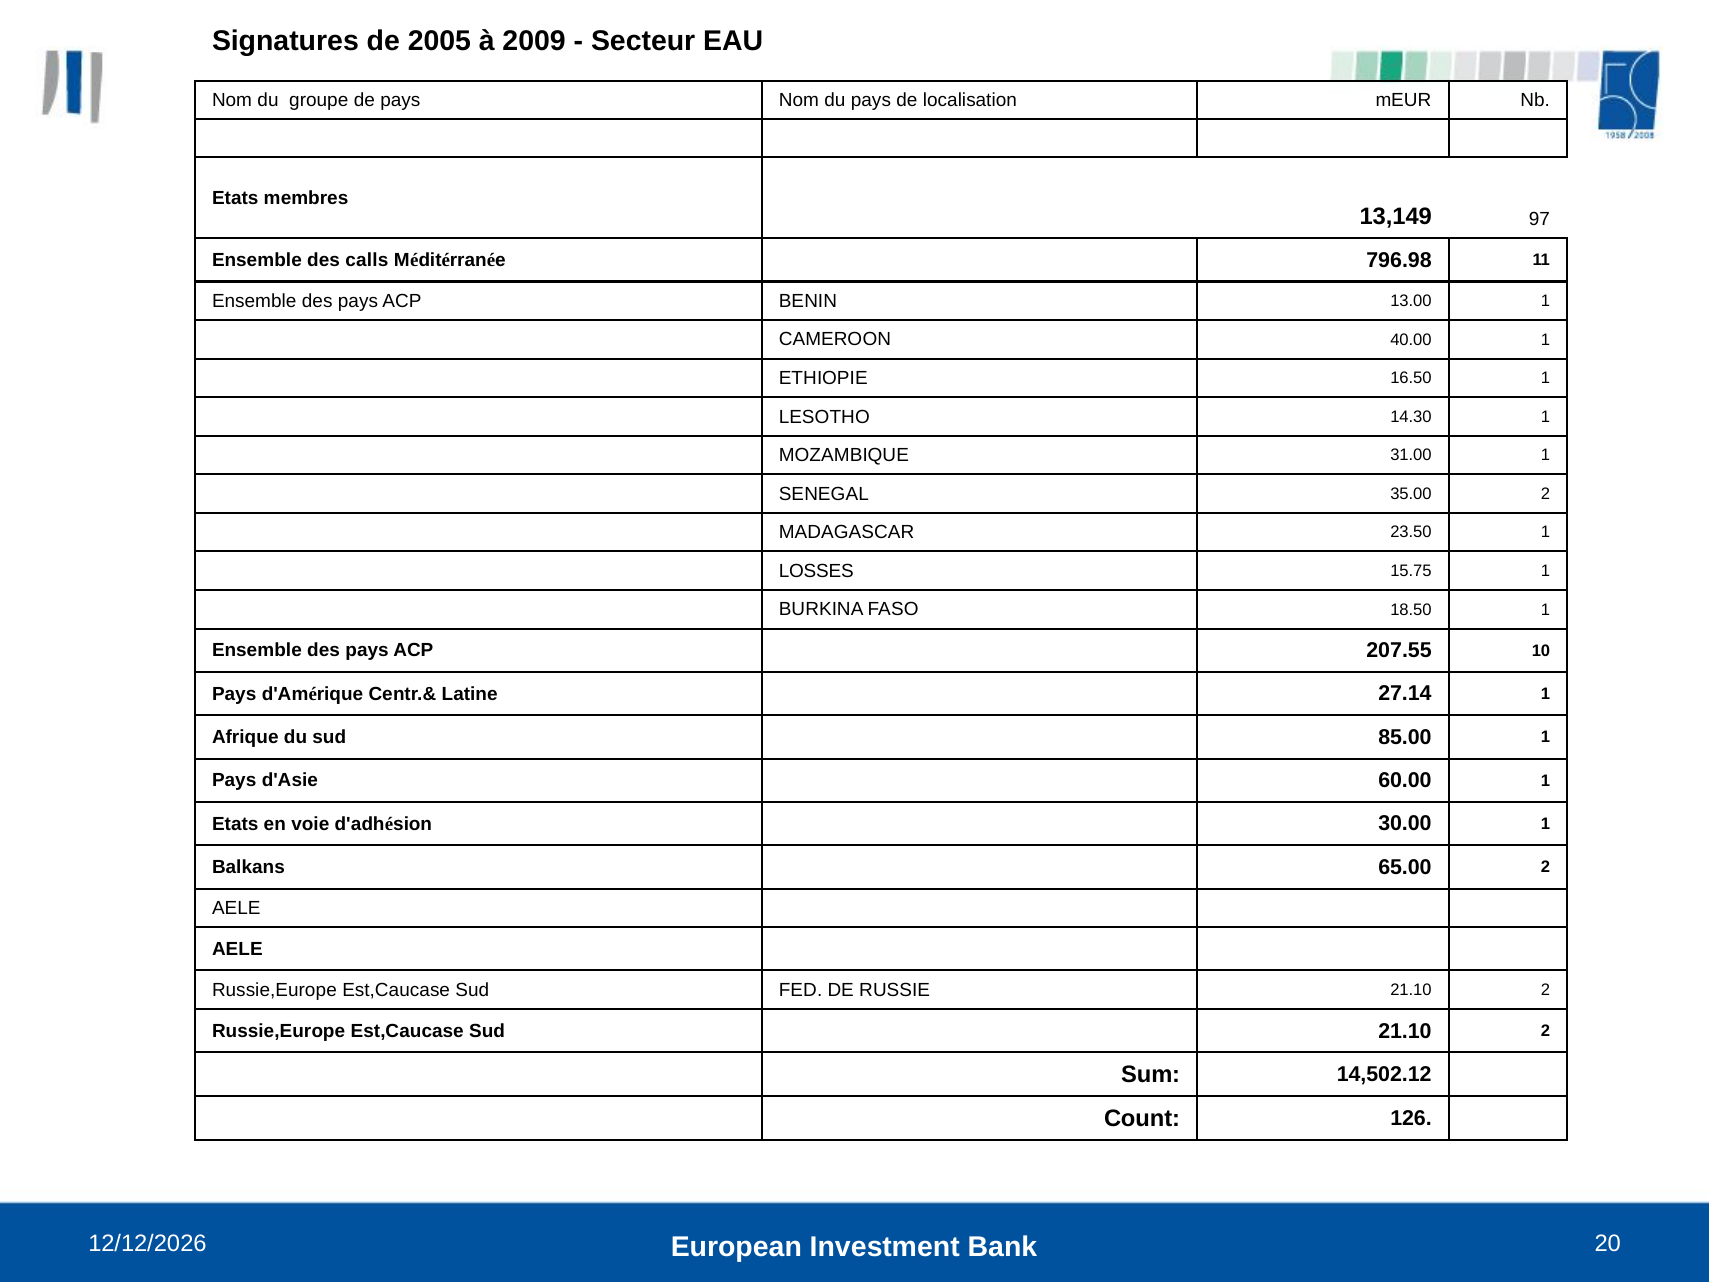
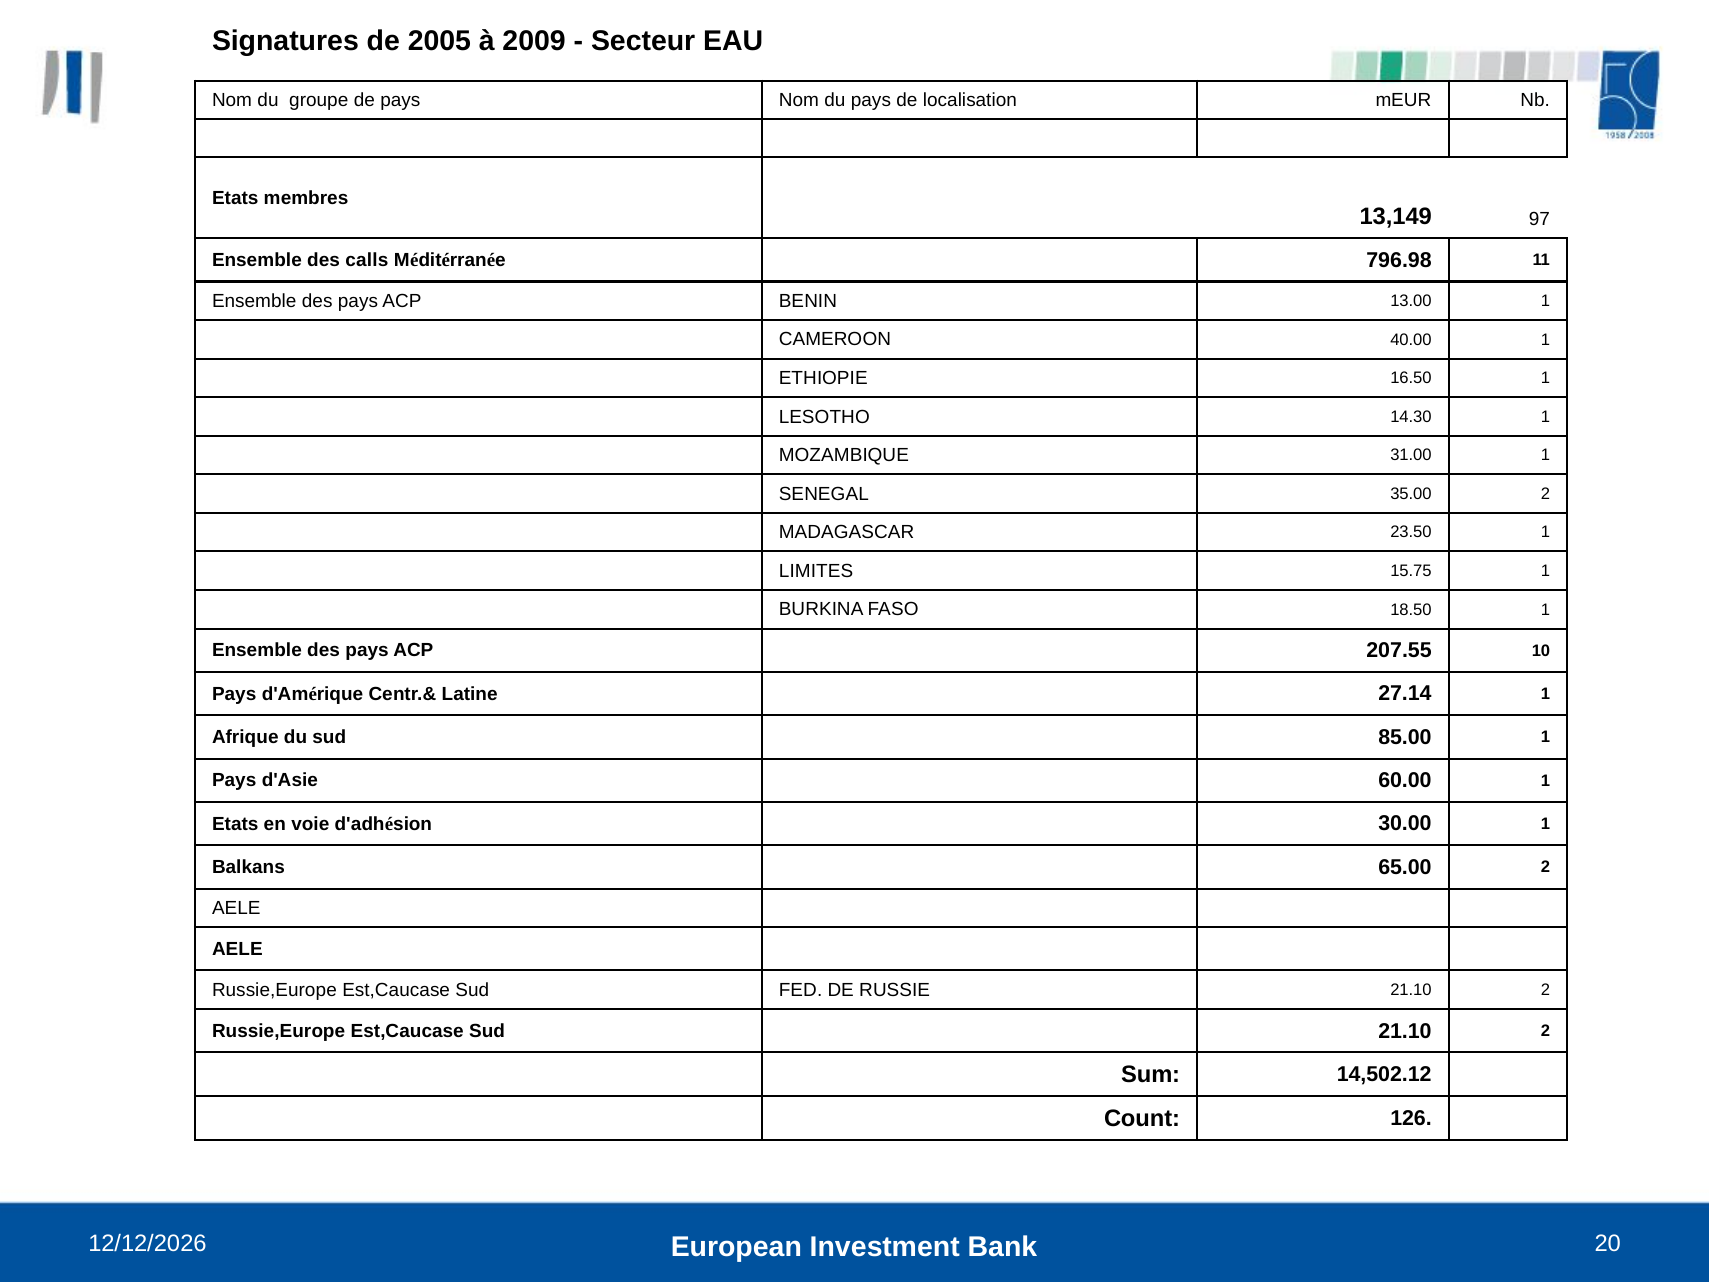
LOSSES: LOSSES -> LIMITES (816, 571)
